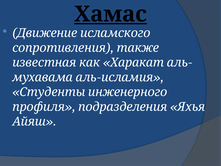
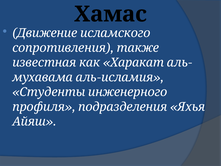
Хамас underline: present -> none (110, 14)
